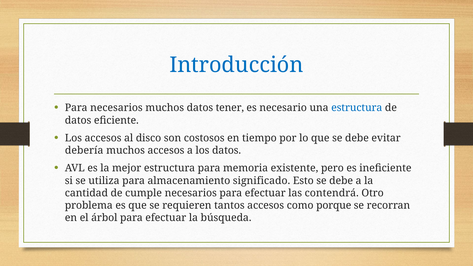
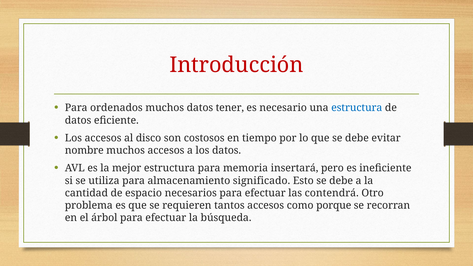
Introducción colour: blue -> red (236, 65)
Para necesarios: necesarios -> ordenados (116, 108)
debería: debería -> nombre (84, 150)
existente: existente -> insertará (295, 168)
cumple: cumple -> espacio (144, 193)
